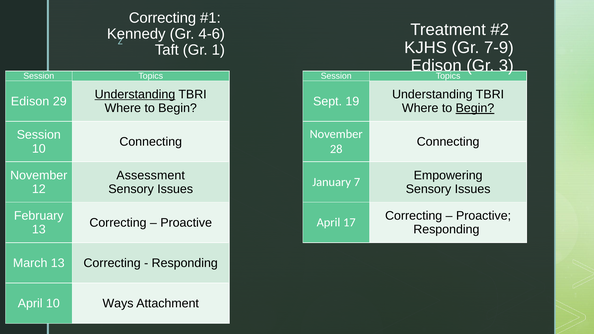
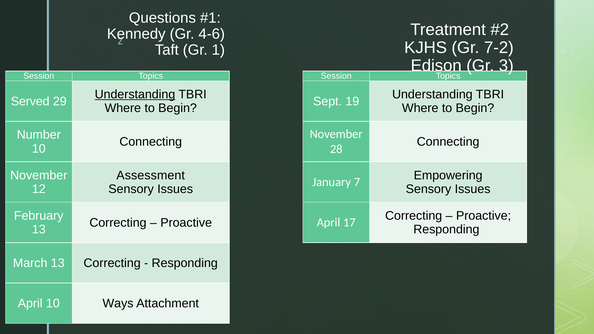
Correcting: Correcting -> Questions (162, 18)
7-9: 7-9 -> 7-2 (499, 48)
Edison: Edison -> Served (30, 101)
Begin underline: present -> none (475, 108)
Session: Session -> Number (39, 135)
